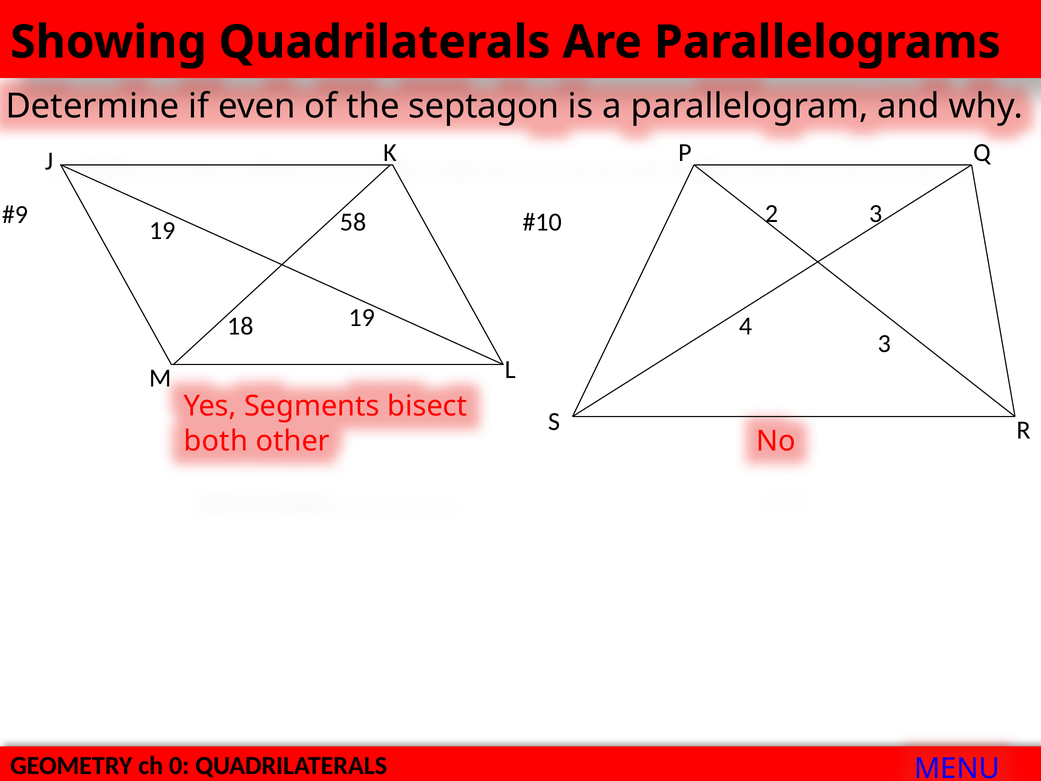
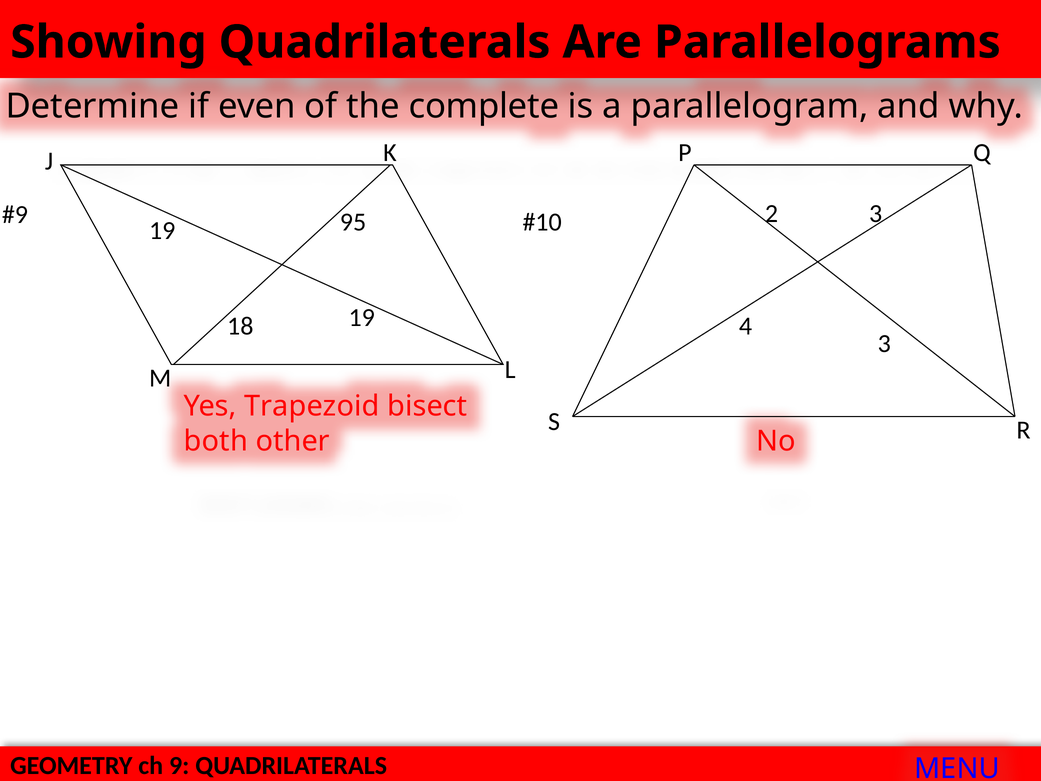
septagon: septagon -> complete (484, 106)
58: 58 -> 95 (353, 222)
Segments: Segments -> Trapezoid (312, 406)
0: 0 -> 9 (179, 765)
